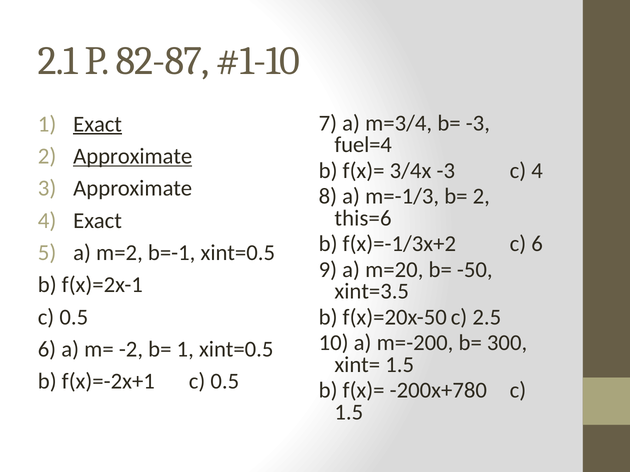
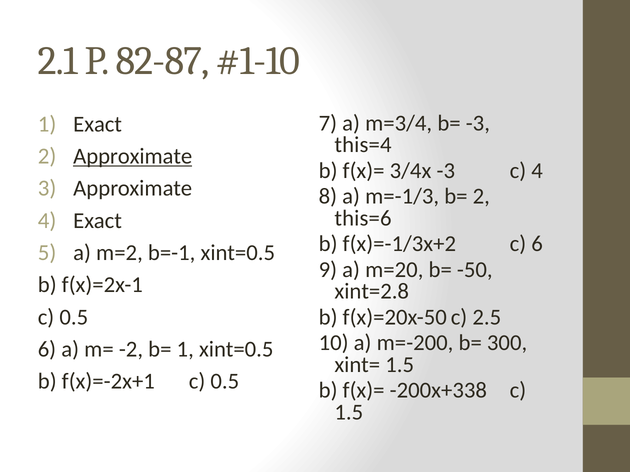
Exact underline: present -> none (98, 124)
fuel=4: fuel=4 -> this=4 (363, 145)
xint=3.5: xint=3.5 -> xint=2.8 (372, 292)
-200x+780: -200x+780 -> -200x+338 (438, 391)
